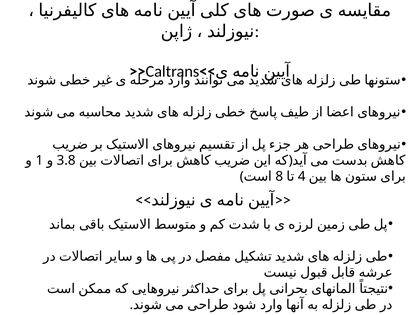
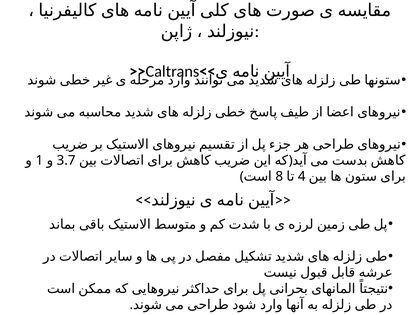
3.8: 3.8 -> 3.7 (66, 160)
